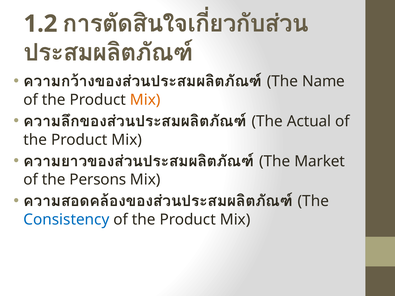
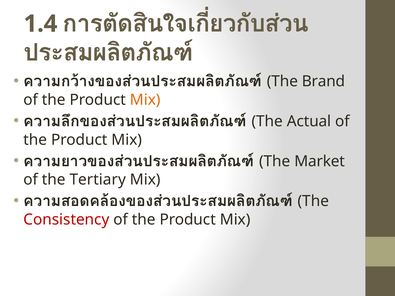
1.2: 1.2 -> 1.4 (40, 24)
Name: Name -> Brand (323, 81)
Persons: Persons -> Tertiary (98, 180)
Consistency colour: blue -> red (66, 220)
